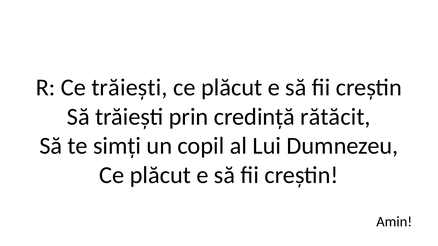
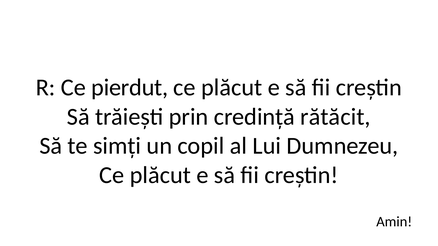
Ce trăiești: trăiești -> pierdut (130, 88)
